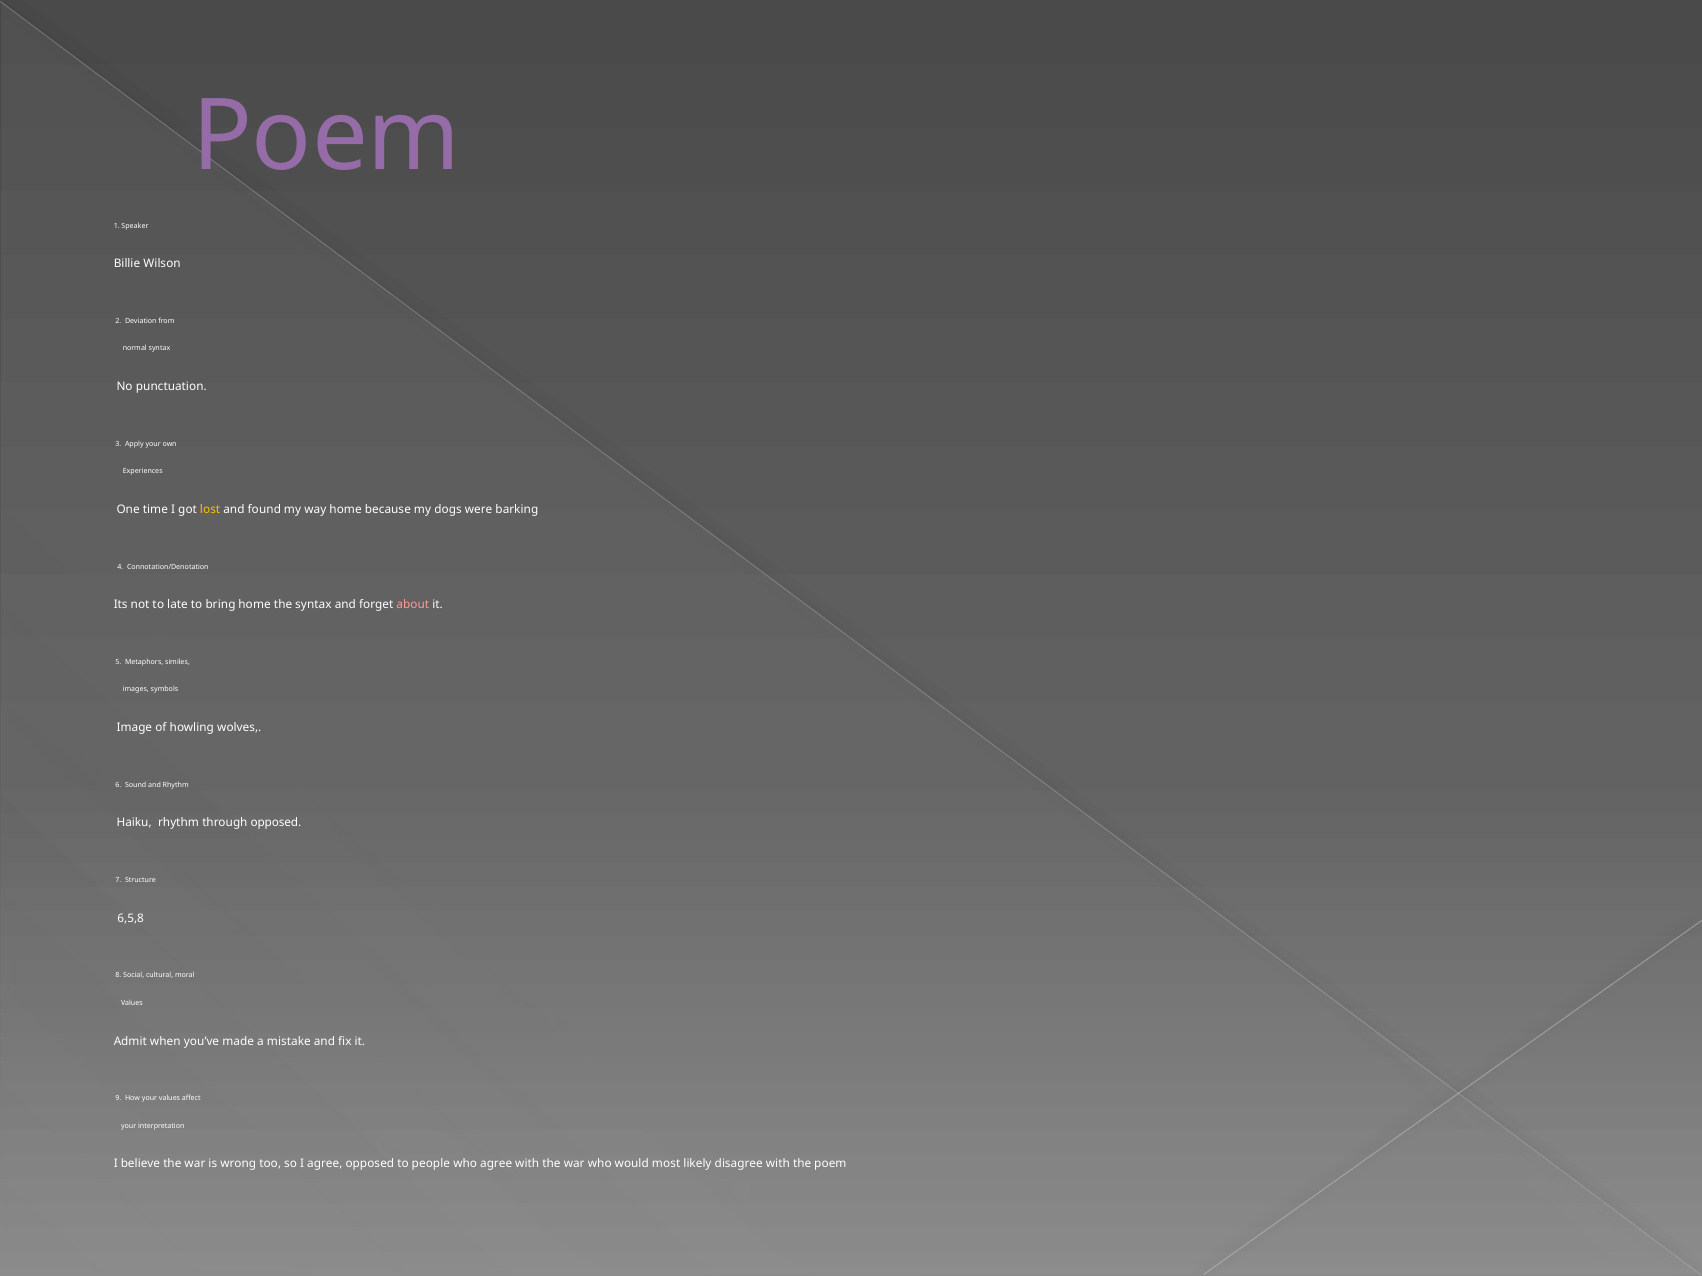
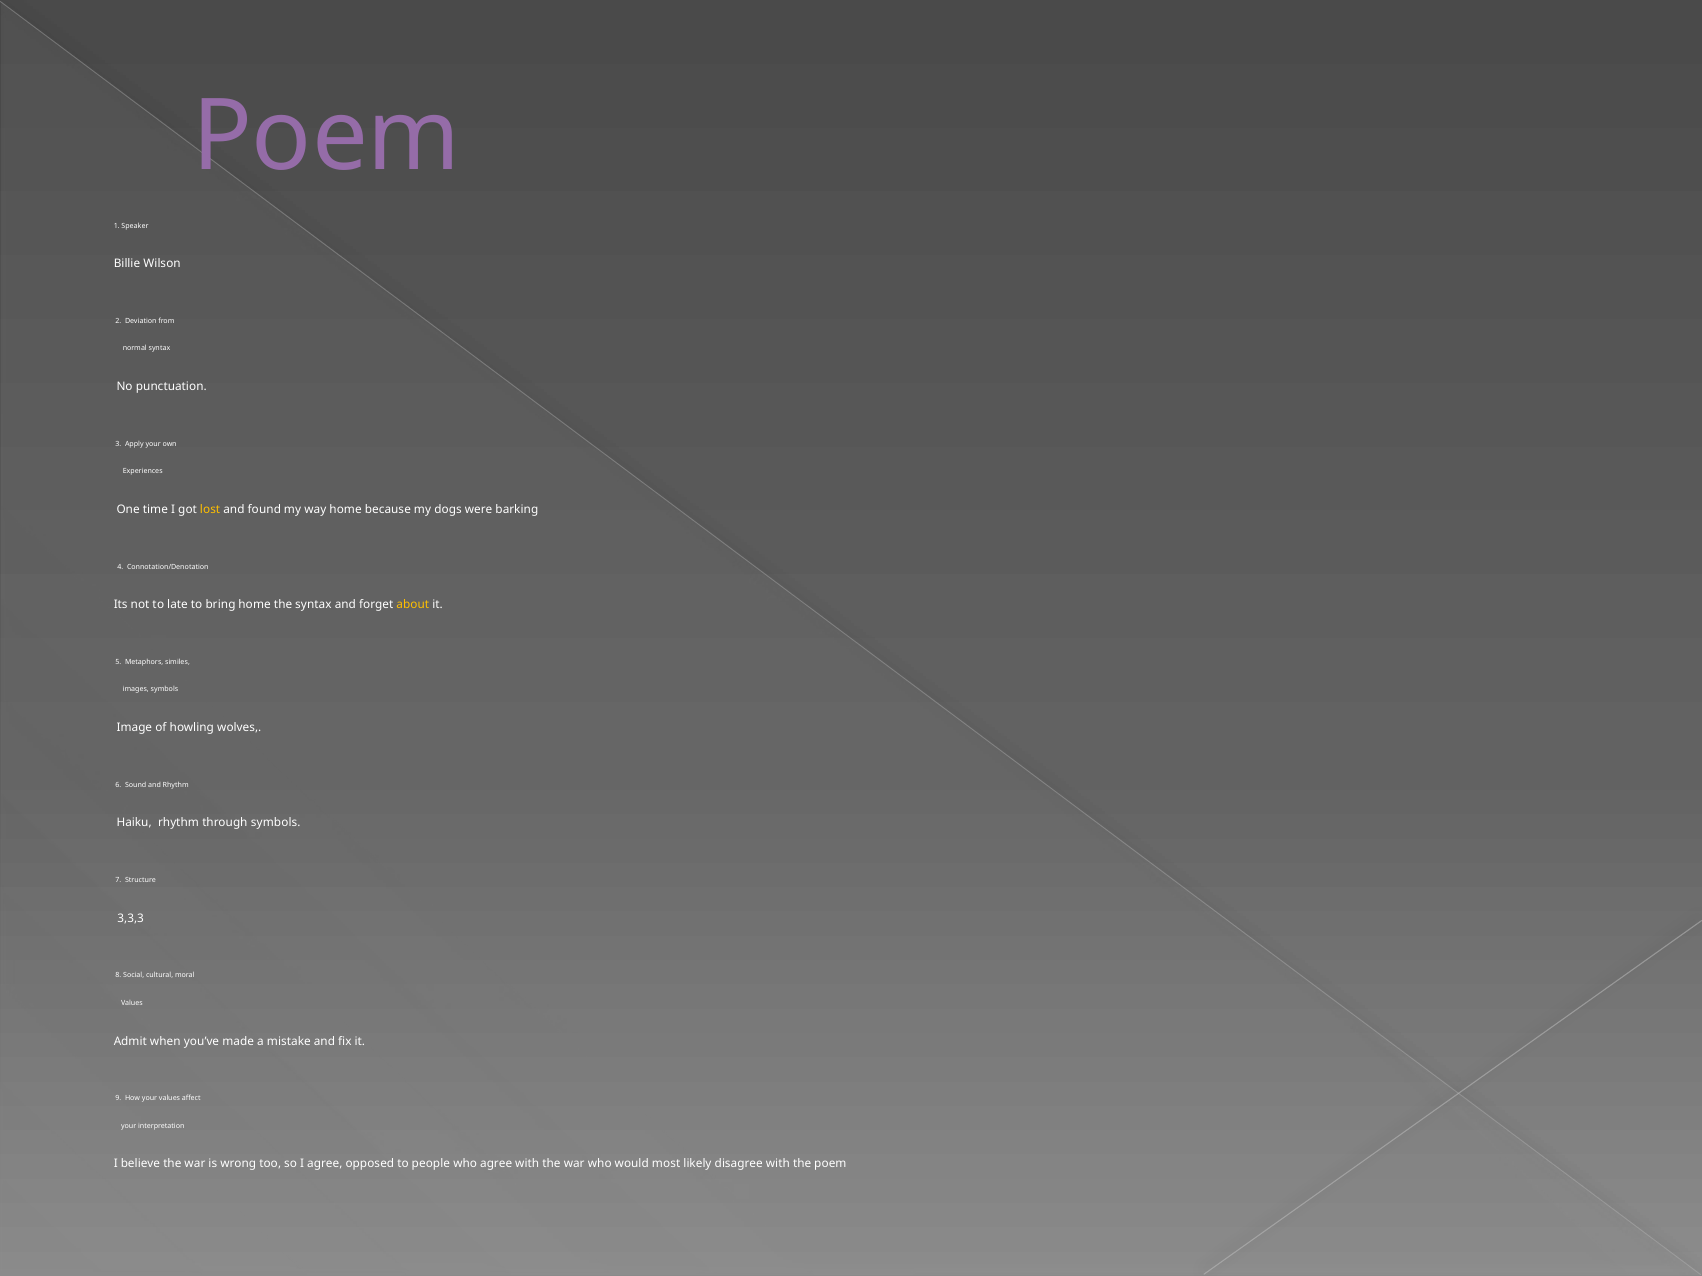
about colour: pink -> yellow (413, 605)
through opposed: opposed -> symbols (276, 823)
6,5,8: 6,5,8 -> 3,3,3 (131, 919)
